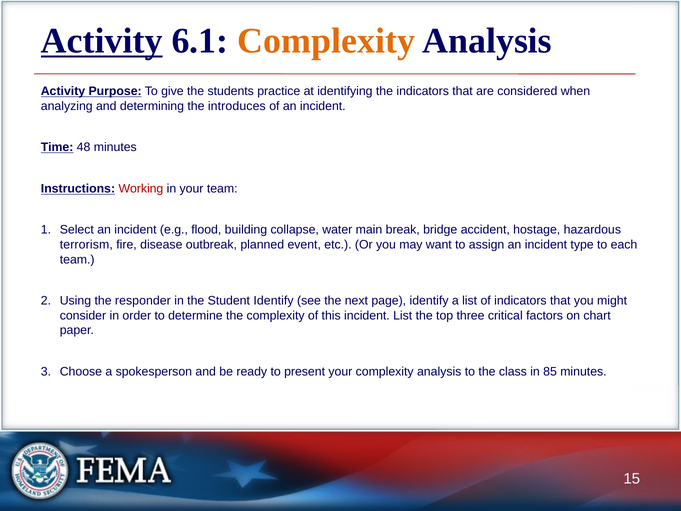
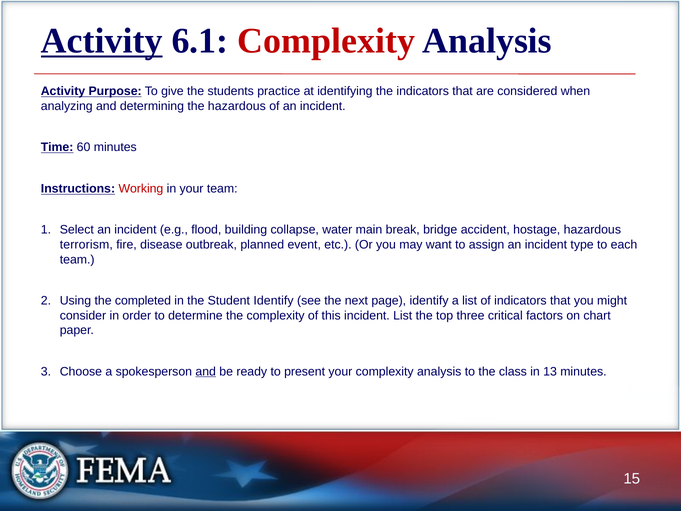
Complexity colour: orange -> red (326, 41)
the introduces: introduces -> hazardous (237, 106)
48: 48 -> 60 (84, 147)
responder: responder -> completed (143, 301)
and underline: none -> present (206, 371)
85: 85 -> 13 (550, 371)
